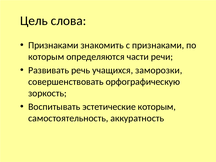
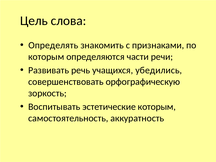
Признаками: Признаками -> Определять (53, 45)
заморозки: заморозки -> убедились (159, 70)
